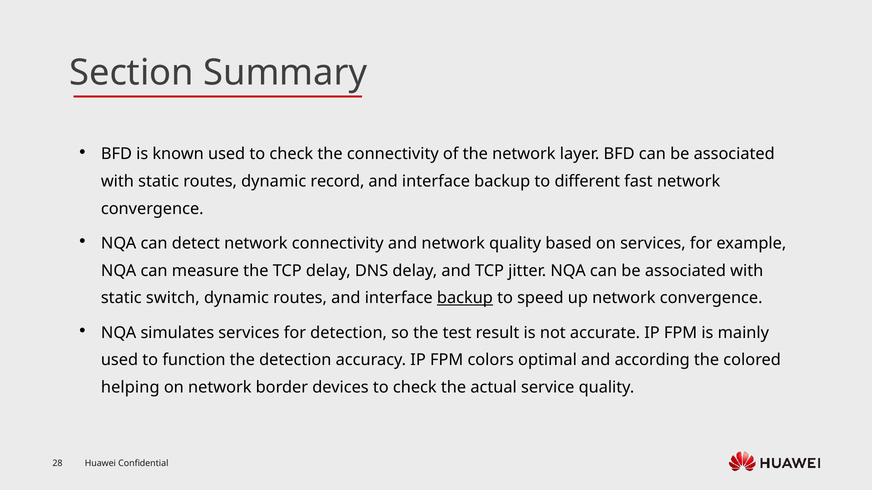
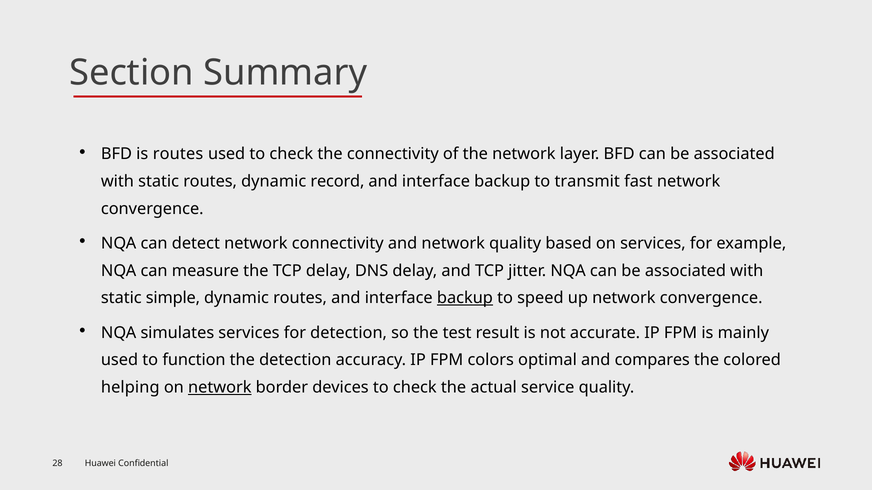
is known: known -> routes (178, 154)
different: different -> transmit (587, 181)
switch: switch -> simple (173, 298)
according: according -> compares (652, 360)
network underline: none -> present (220, 388)
